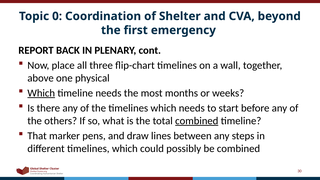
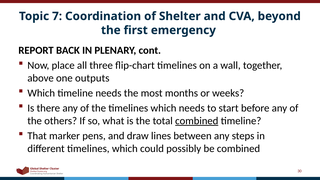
0: 0 -> 7 (57, 16)
physical: physical -> outputs (92, 78)
Which underline: present -> none (41, 93)
